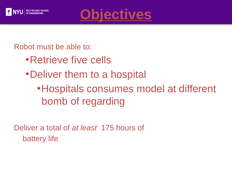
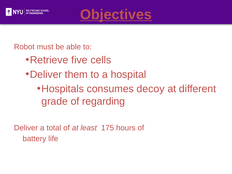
model: model -> decoy (151, 89)
bomb: bomb -> grade (55, 101)
